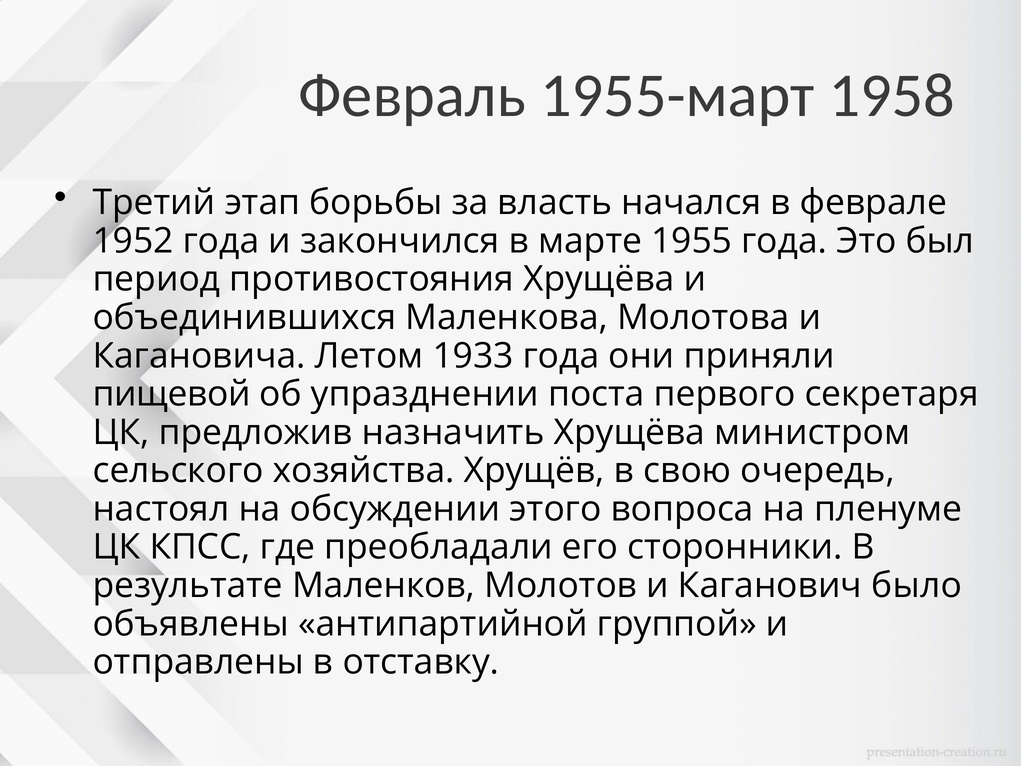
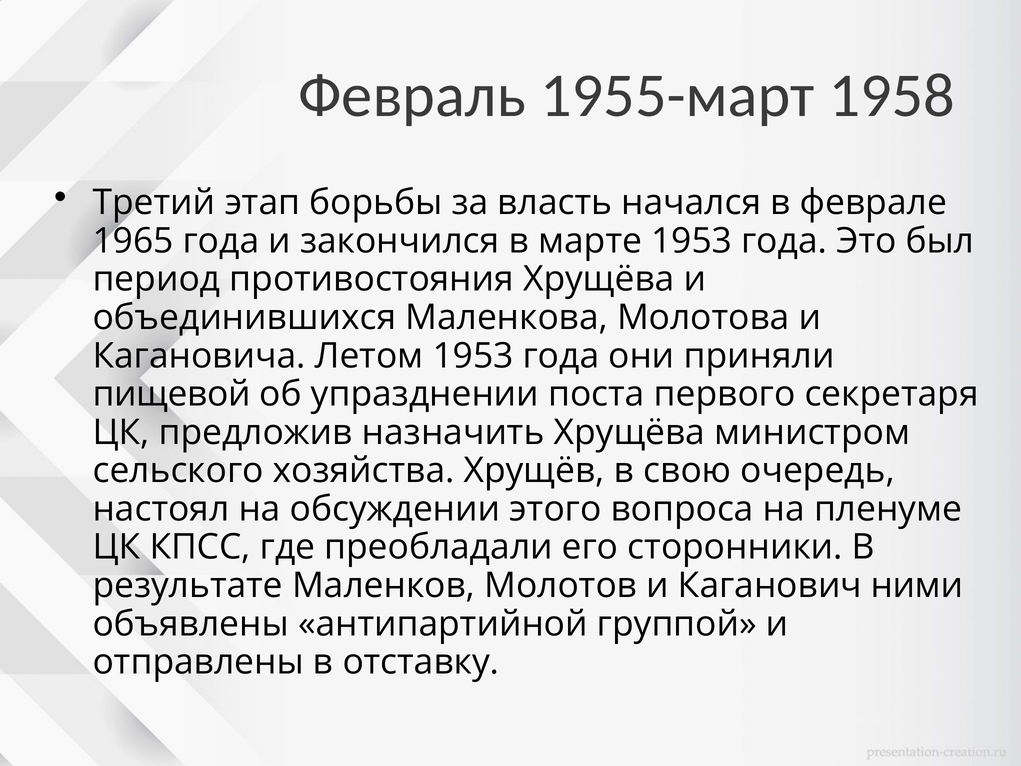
1952: 1952 -> 1965 (133, 241)
марте 1955: 1955 -> 1953 (692, 241)
Летом 1933: 1933 -> 1953 (473, 356)
было: было -> ними (917, 585)
